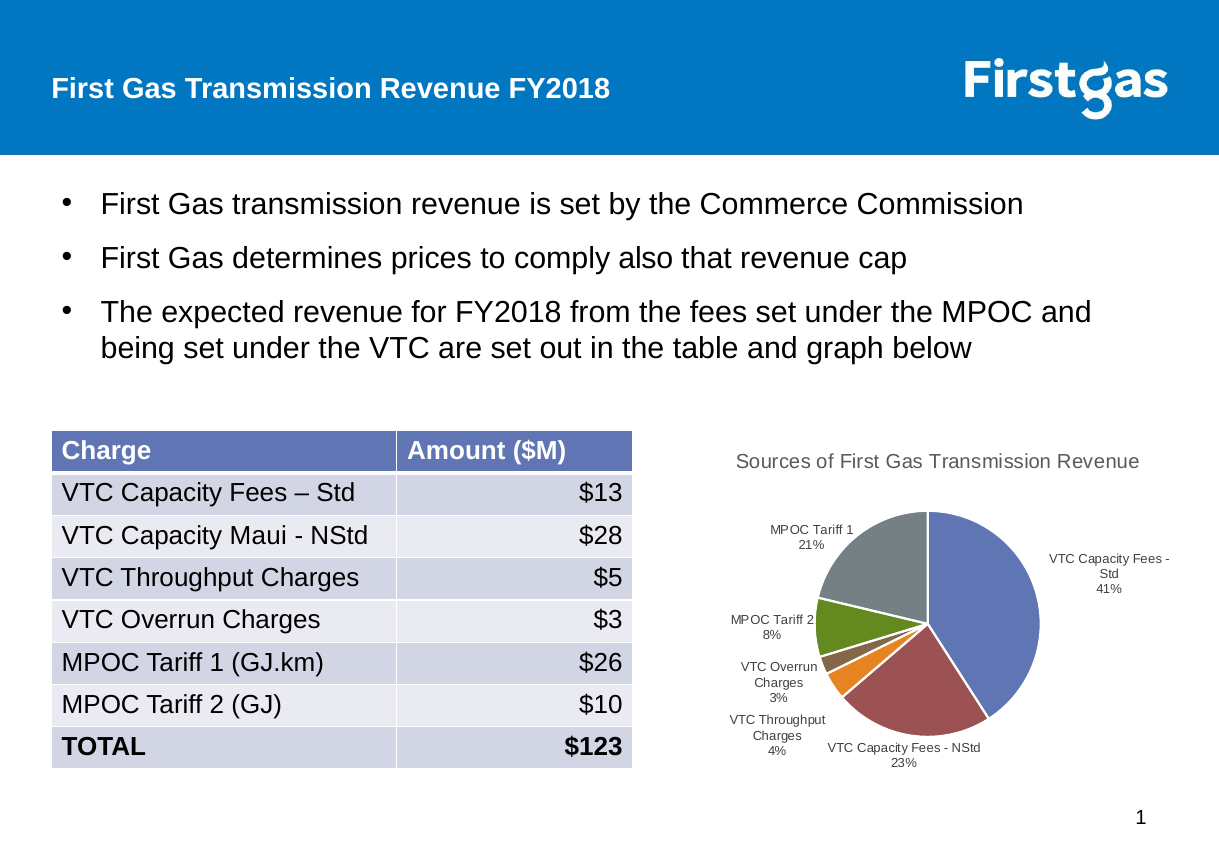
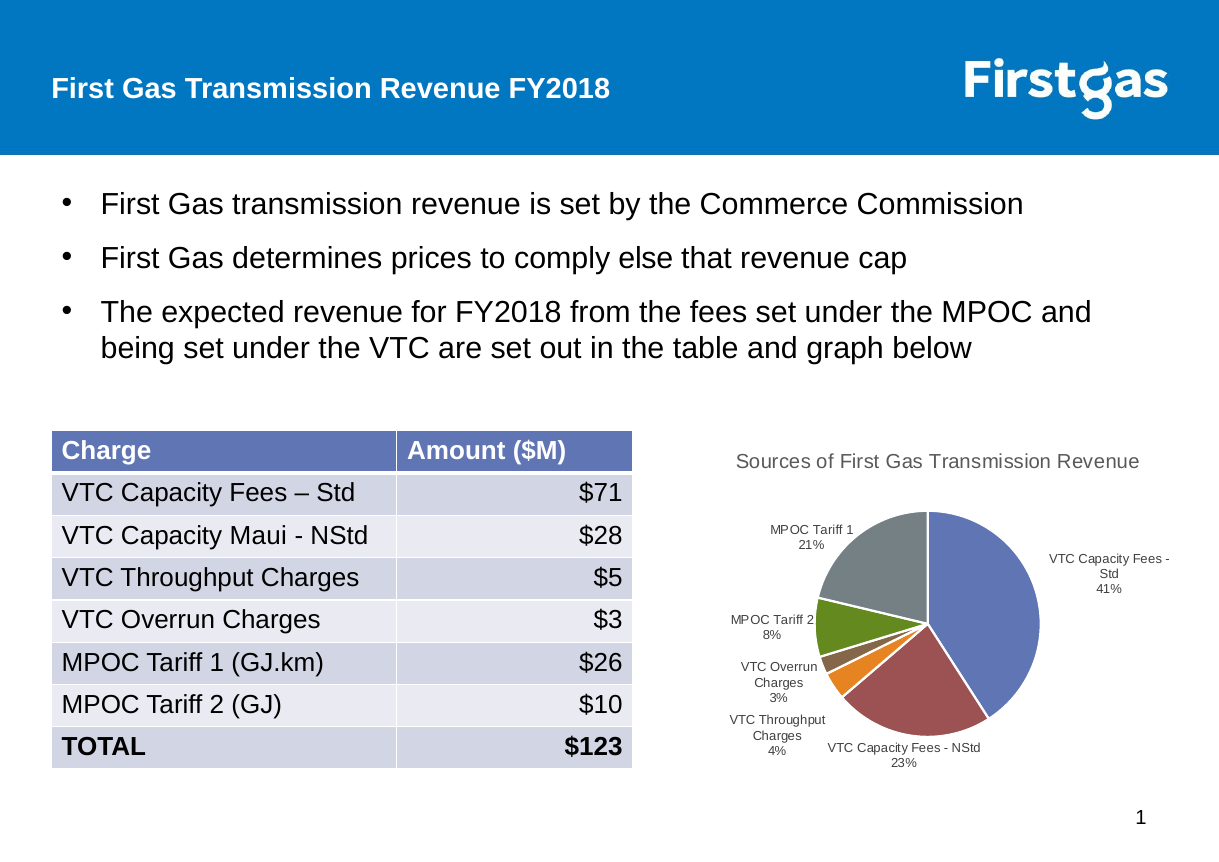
also: also -> else (646, 259)
$13: $13 -> $71 (601, 493)
